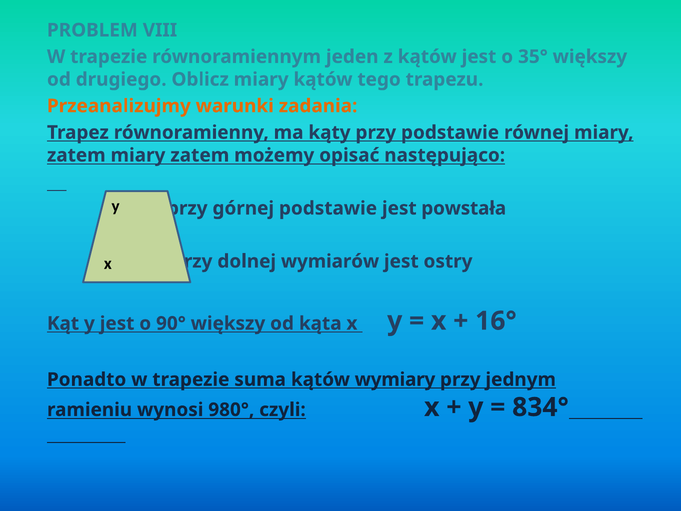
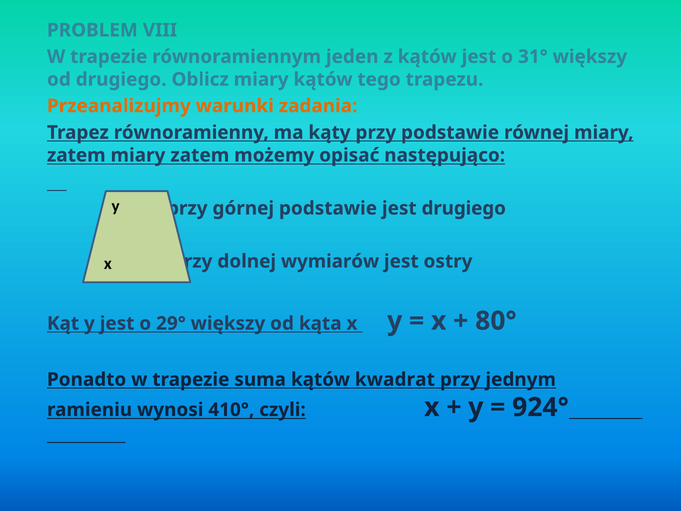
35°: 35° -> 31° (533, 57)
jest powstała: powstała -> drugiego (464, 208)
90°: 90° -> 29° (171, 323)
16°: 16° -> 80° (496, 321)
wymiary: wymiary -> kwadrat (395, 379)
980°: 980° -> 410° (231, 410)
834°: 834° -> 924° (540, 407)
